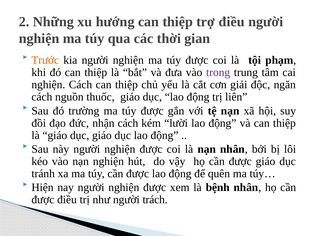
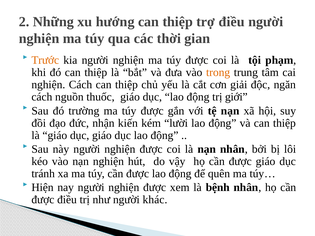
trong colour: purple -> orange (218, 72)
liên: liên -> giới (236, 97)
nhận cách: cách -> kiến (128, 123)
trách: trách -> khác (155, 200)
